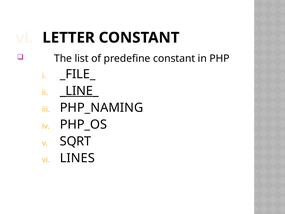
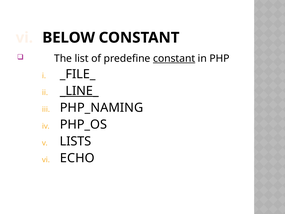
LETTER: LETTER -> BELOW (69, 38)
constant underline: none -> present (174, 58)
SQRT: SQRT -> LISTS (75, 141)
LINES: LINES -> ECHO (77, 158)
